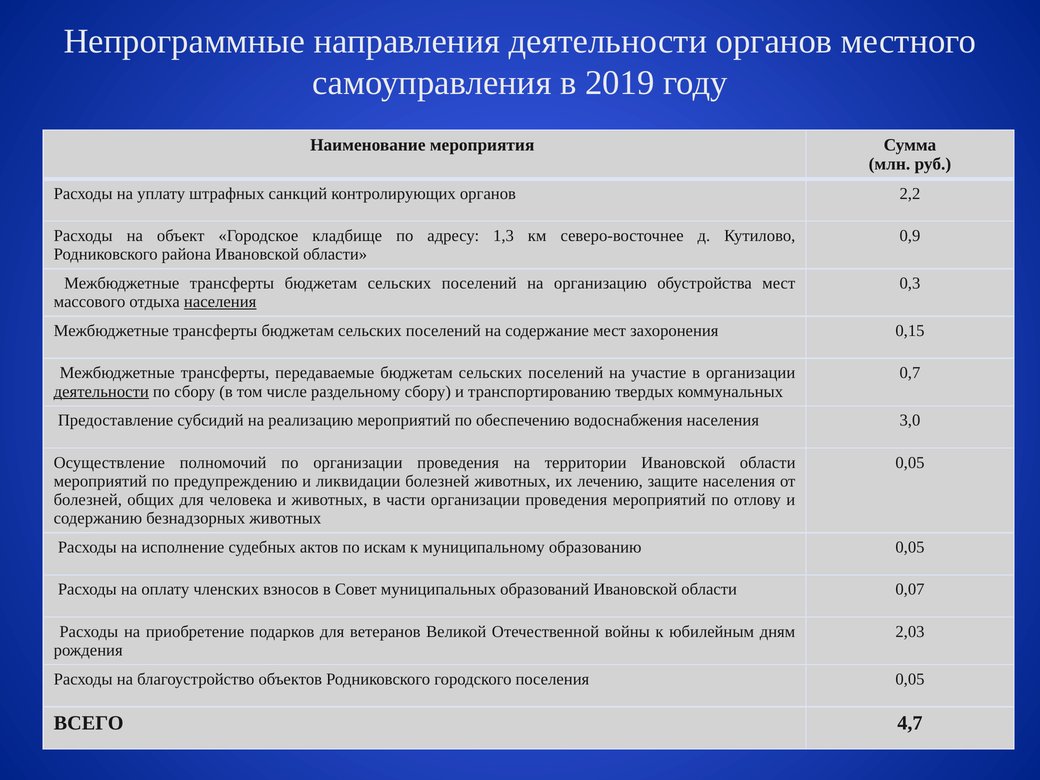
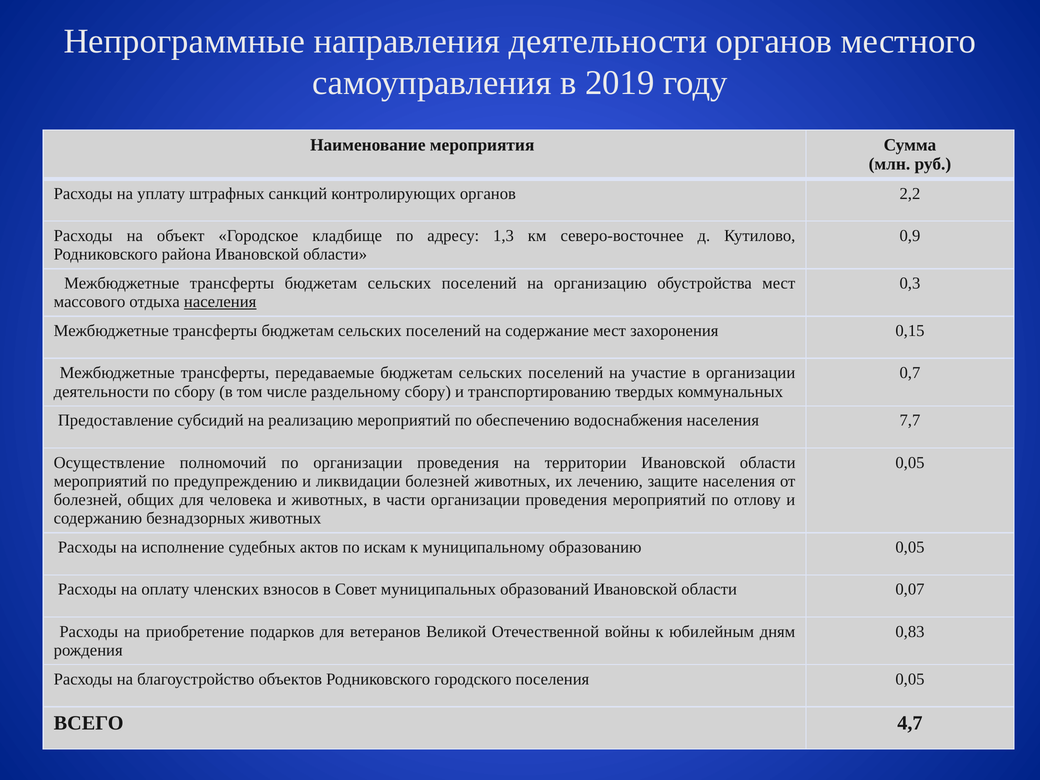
деятельности underline: present -> none (101, 392)
3,0: 3,0 -> 7,7 (910, 421)
2,03: 2,03 -> 0,83 (910, 632)
